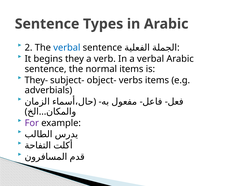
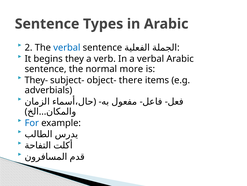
normal items: items -> more (131, 69)
verbs: verbs -> there (131, 80)
For colour: purple -> blue (32, 122)
